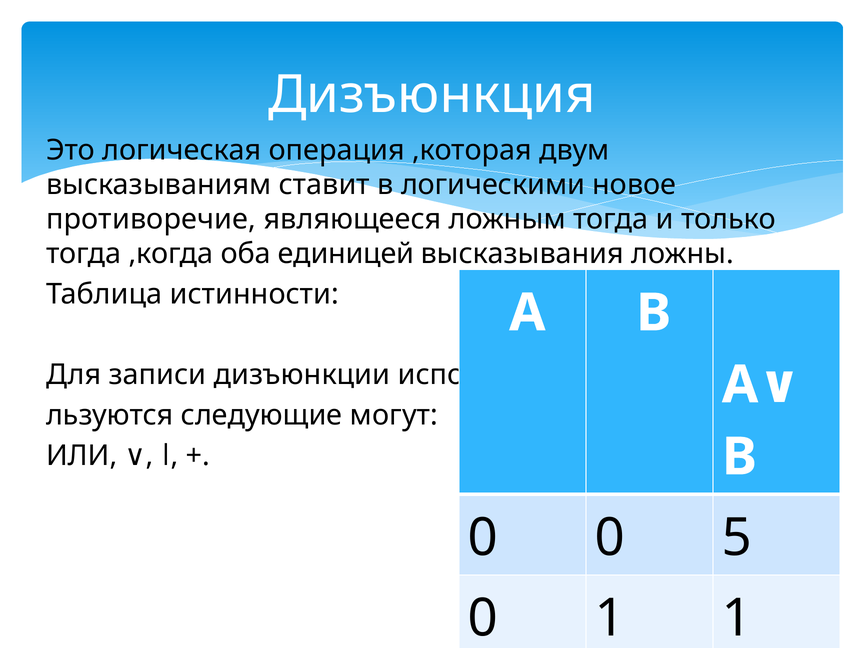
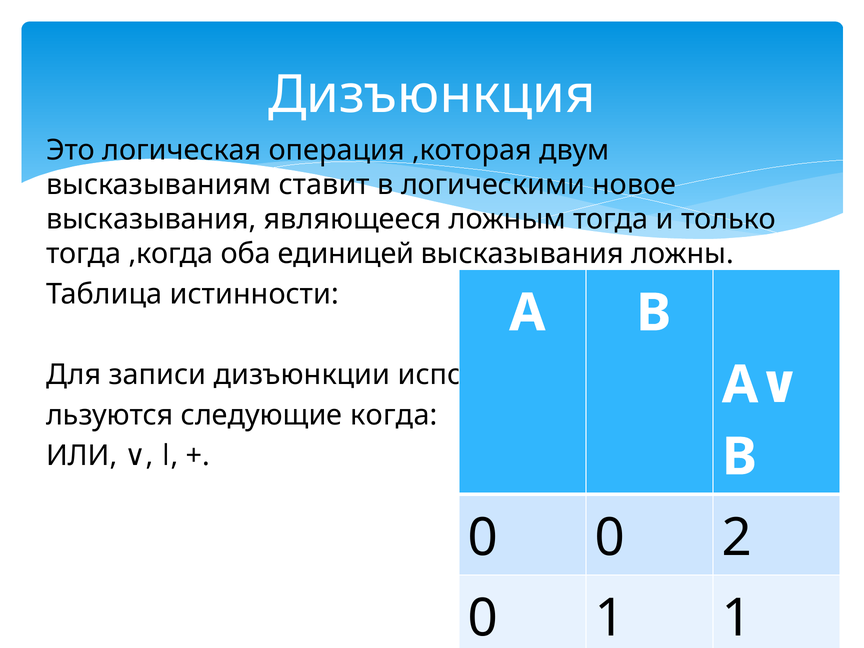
противоречие: противоречие -> высказывания (151, 219)
могут: могут -> когда (394, 415)
5: 5 -> 2 (737, 538)
